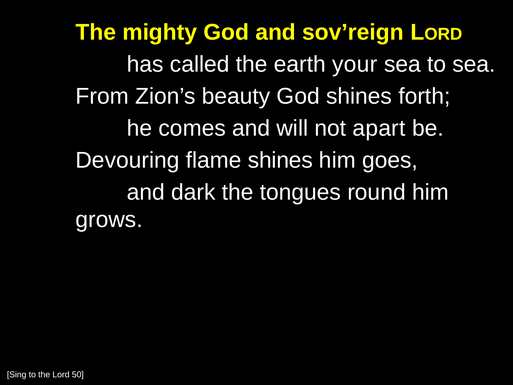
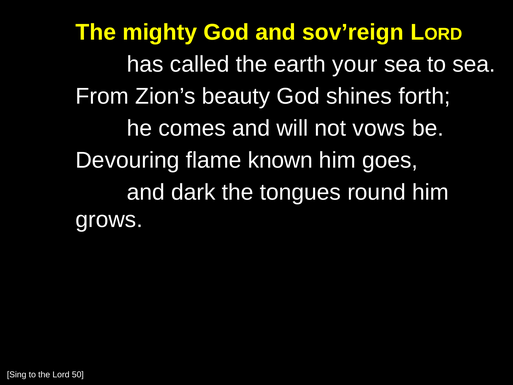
apart: apart -> vows (379, 128)
flame shines: shines -> known (280, 160)
